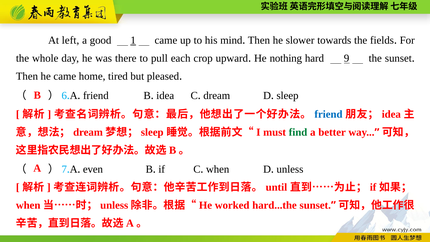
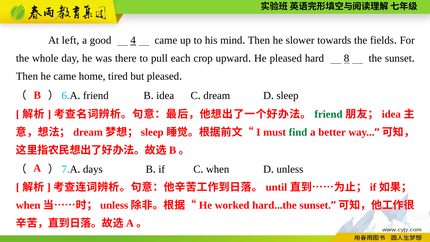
1: 1 -> 4 (133, 40)
He nothing: nothing -> pleased (286, 58)
9: 9 -> 8 (347, 58)
friend colour: blue -> green (328, 114)
even: even -> days (93, 169)
